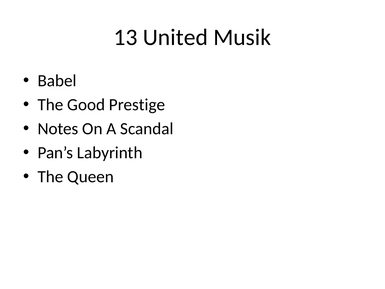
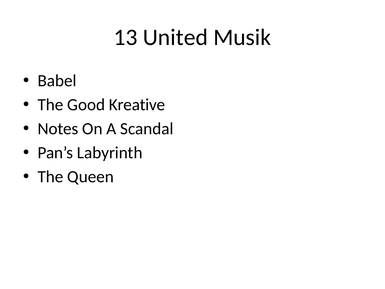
Prestige: Prestige -> Kreative (137, 105)
